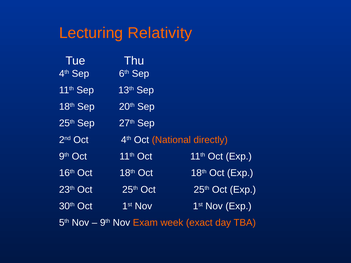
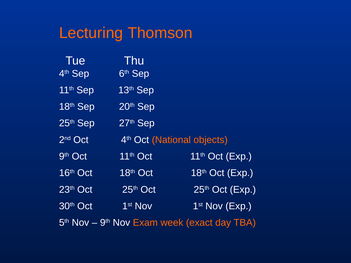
Relativity: Relativity -> Thomson (160, 33)
directly: directly -> objects (211, 140)
